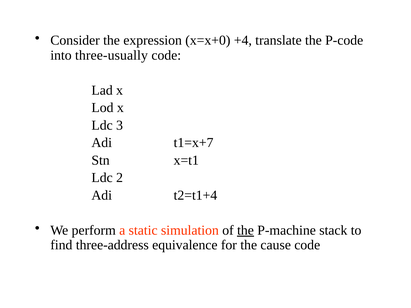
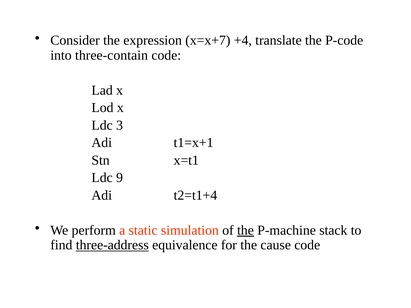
x=x+0: x=x+0 -> x=x+7 (208, 40)
three-usually: three-usually -> three-contain (112, 55)
t1=x+7: t1=x+7 -> t1=x+1 (194, 143)
2: 2 -> 9 (120, 178)
three-address underline: none -> present (112, 245)
